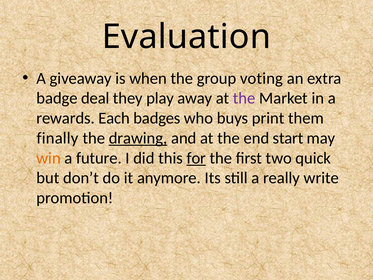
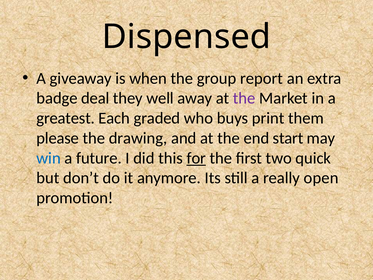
Evaluation: Evaluation -> Dispensed (186, 37)
voting: voting -> report (262, 78)
play: play -> well (160, 98)
rewards: rewards -> greatest (66, 118)
badges: badges -> graded (157, 118)
finally: finally -> please (58, 138)
drawing underline: present -> none (138, 138)
win colour: orange -> blue (49, 158)
write: write -> open (321, 178)
